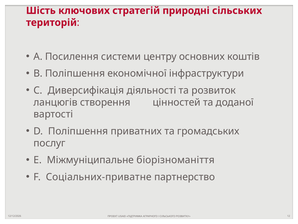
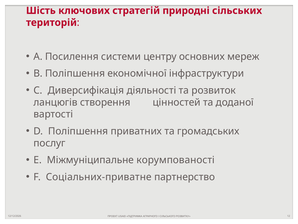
коштів: коштів -> мереж (243, 56)
біорізноманіття: біорізноманіття -> корумпованості (176, 160)
